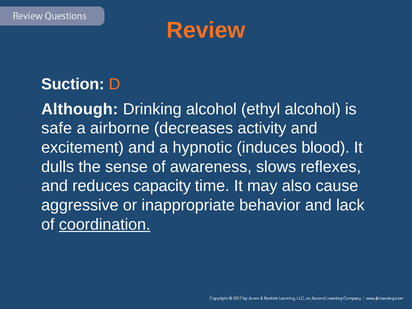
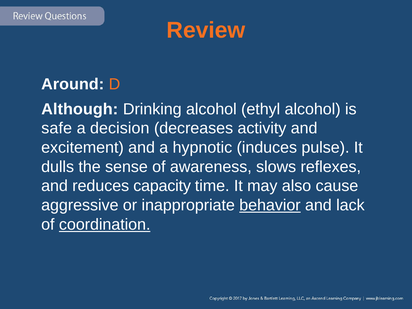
Suction: Suction -> Around (73, 84)
airborne: airborne -> decision (120, 128)
blood: blood -> pulse (325, 148)
behavior underline: none -> present (270, 205)
